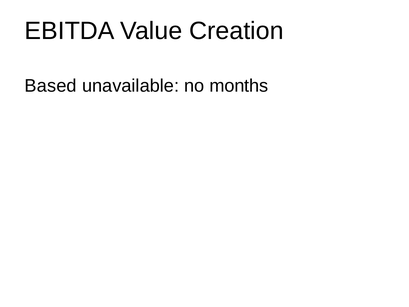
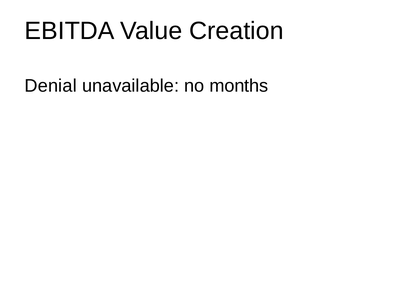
Based: Based -> Denial (51, 86)
